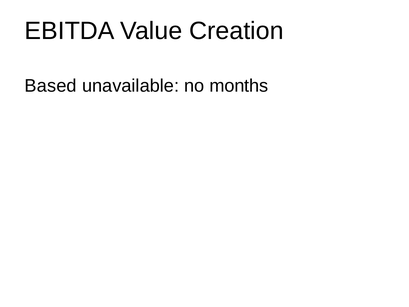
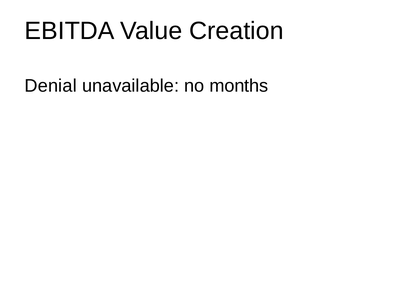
Based: Based -> Denial (51, 86)
